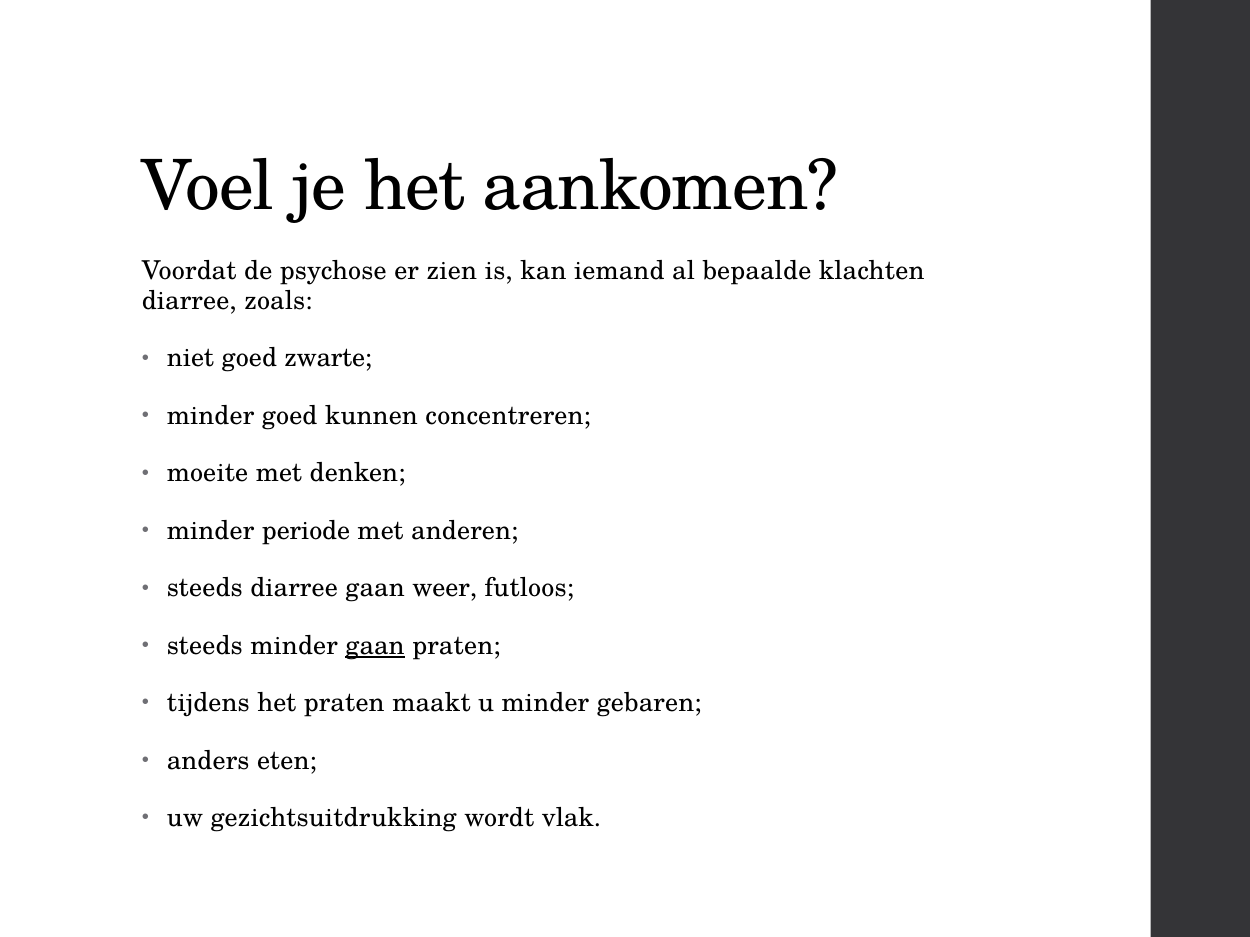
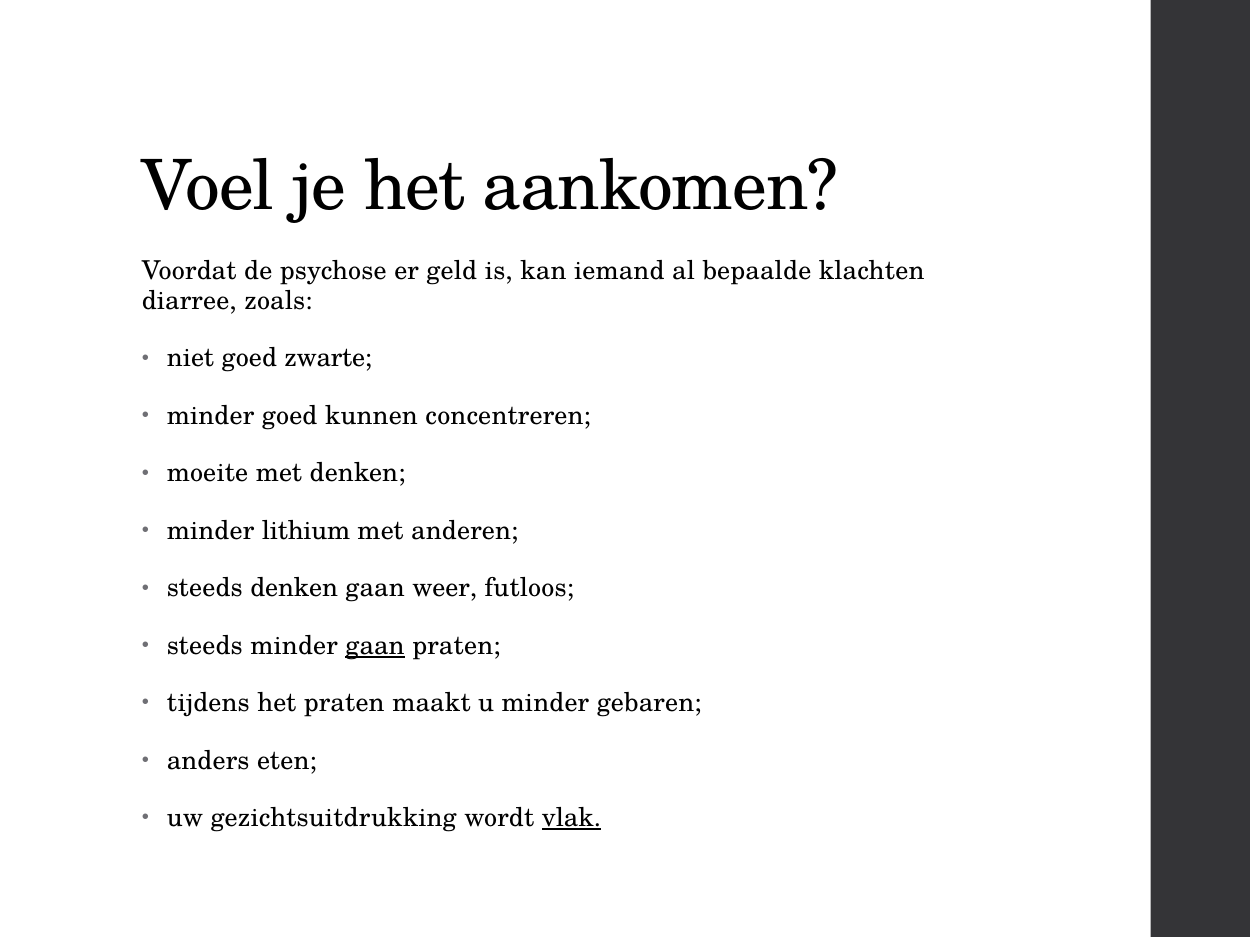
zien: zien -> geld (452, 271)
periode: periode -> lithium (306, 531)
steeds diarree: diarree -> denken (294, 589)
vlak underline: none -> present (571, 818)
